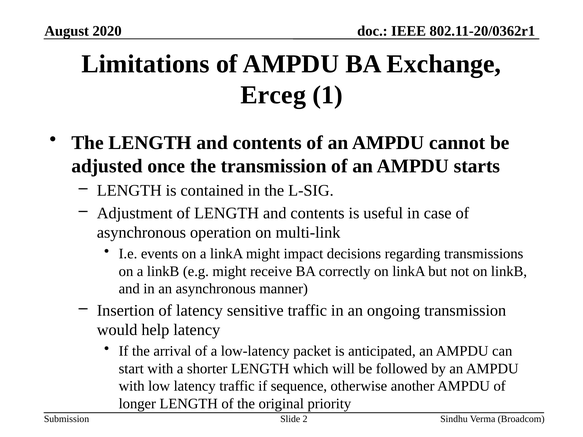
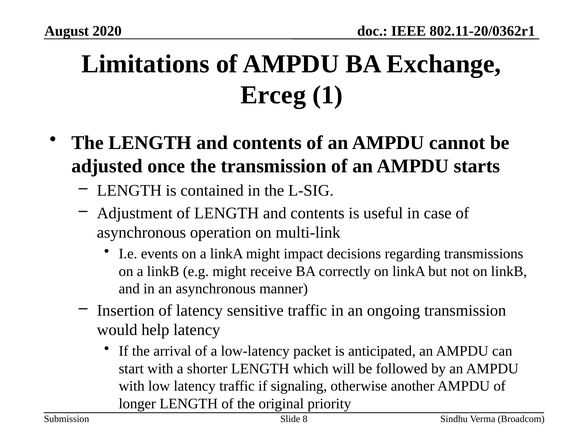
sequence: sequence -> signaling (299, 386)
2: 2 -> 8 (305, 419)
